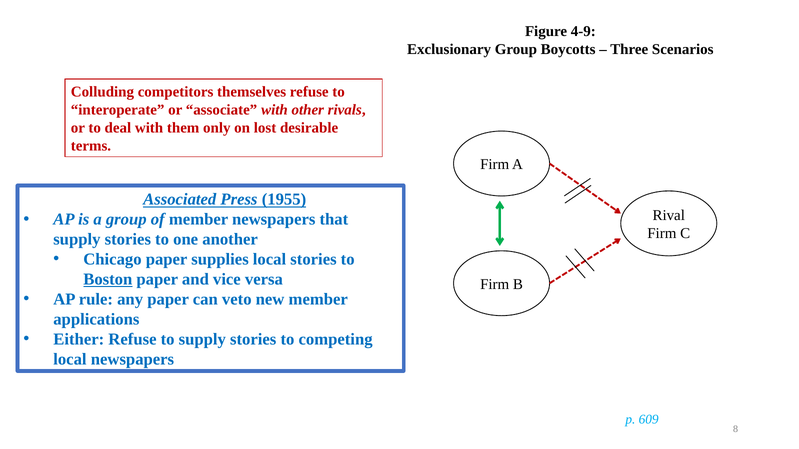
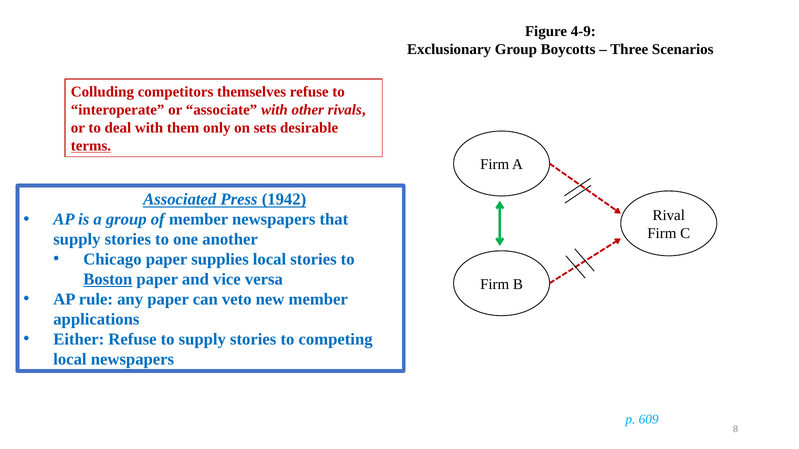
lost: lost -> sets (265, 128)
terms underline: none -> present (91, 146)
1955: 1955 -> 1942 (284, 200)
